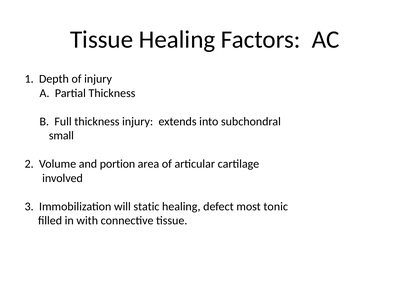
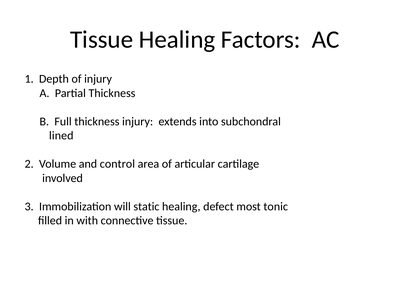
small: small -> lined (61, 136)
portion: portion -> control (117, 164)
